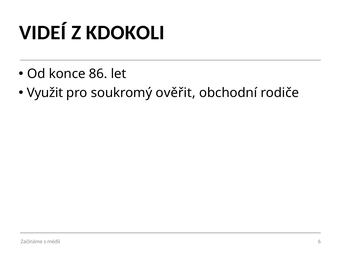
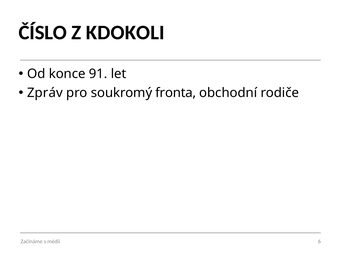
VIDEÍ: VIDEÍ -> ČÍSLO (43, 33)
86: 86 -> 91 (98, 74)
Využit: Využit -> Zpráv (45, 93)
ověřit: ověřit -> fronta (176, 93)
